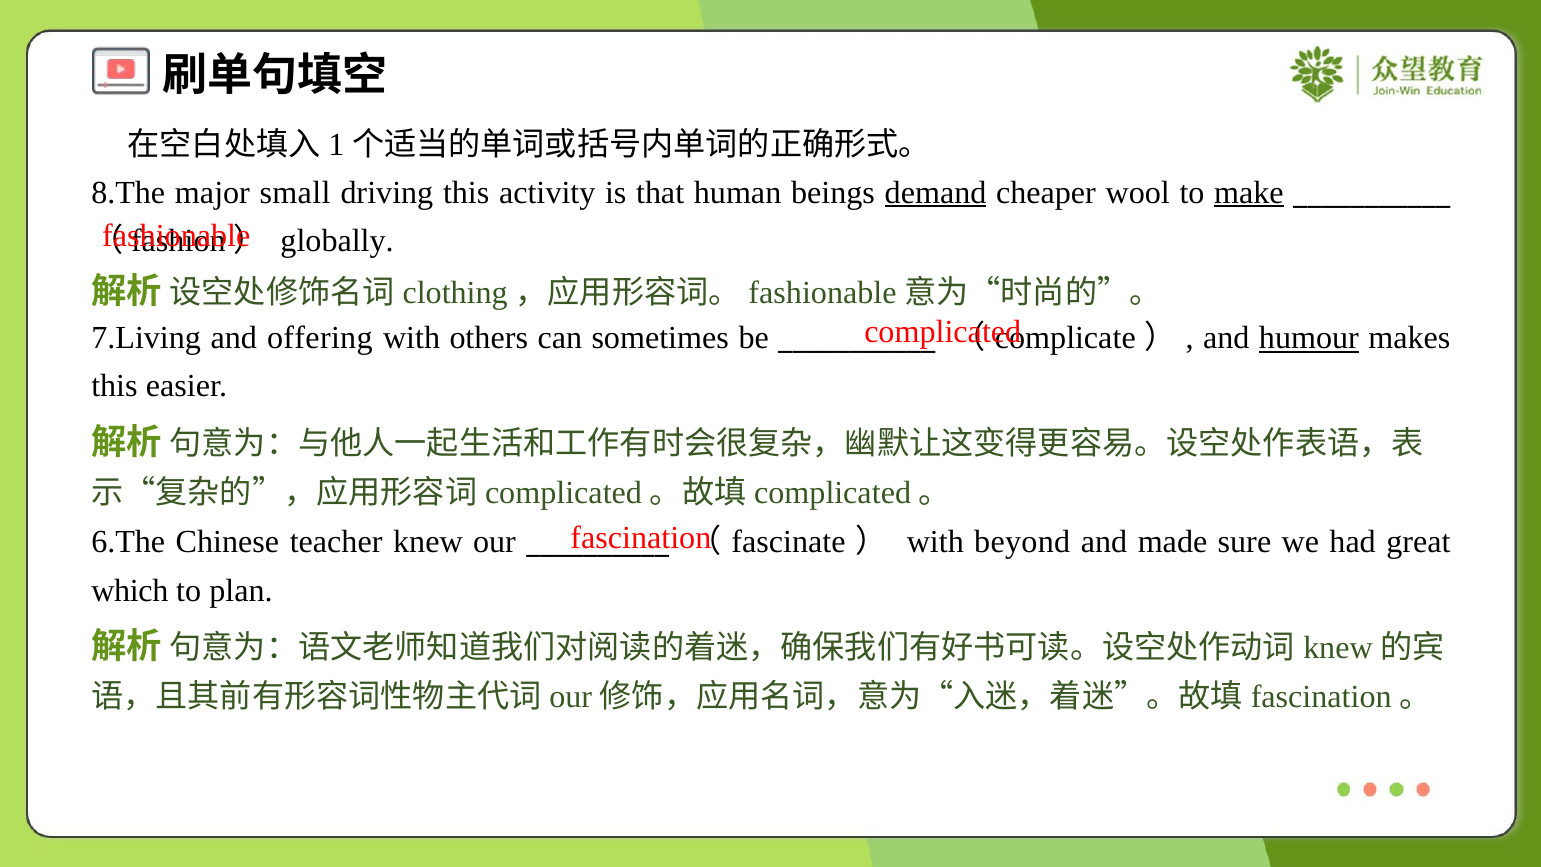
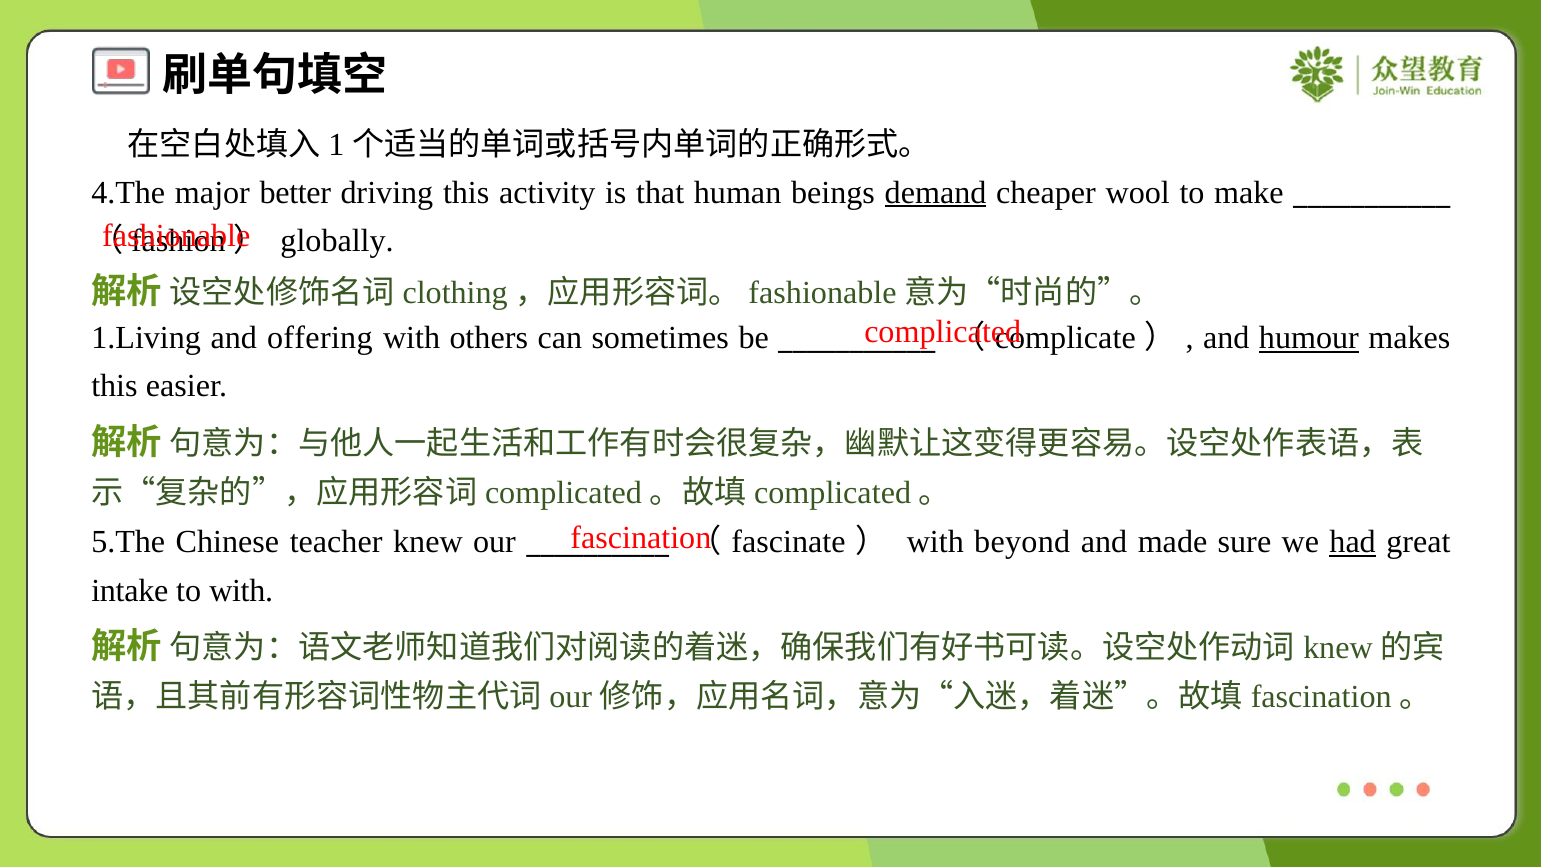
8.The: 8.The -> 4.The (128, 193)
small: small -> better (295, 193)
make underline: present -> none (1249, 193)
7.Living: 7.Living -> 1.Living (146, 338)
6.The: 6.The -> 5.The (128, 542)
had underline: none -> present (1353, 542)
which: which -> intake (130, 590)
to plan: plan -> with (241, 590)
